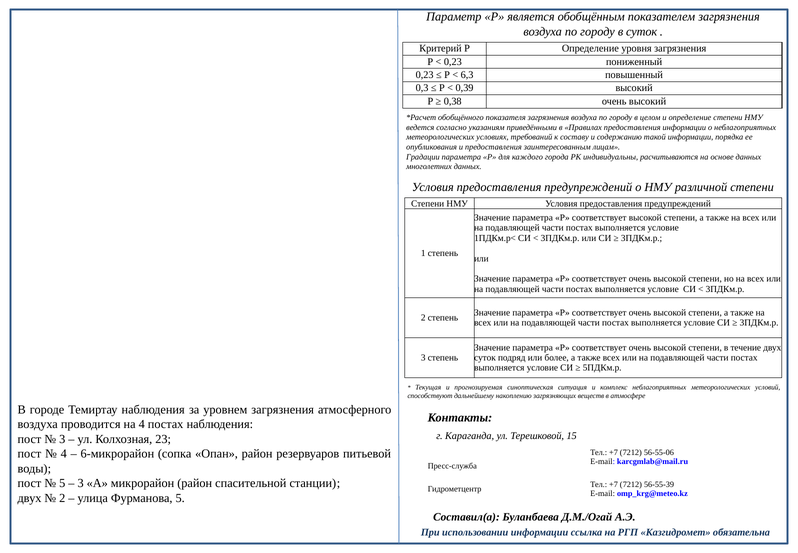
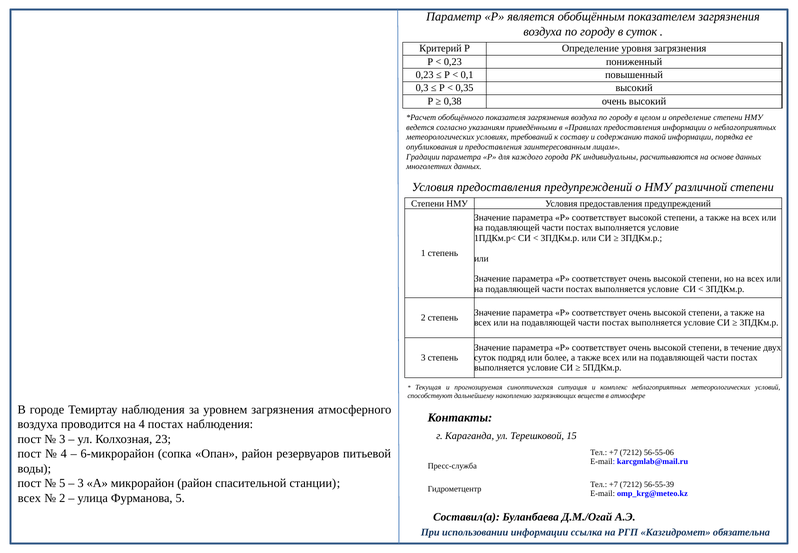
6,3: 6,3 -> 0,1 (467, 75)
0,39: 0,39 -> 0,35 (465, 88)
двух: двух -> всех (29, 498)
